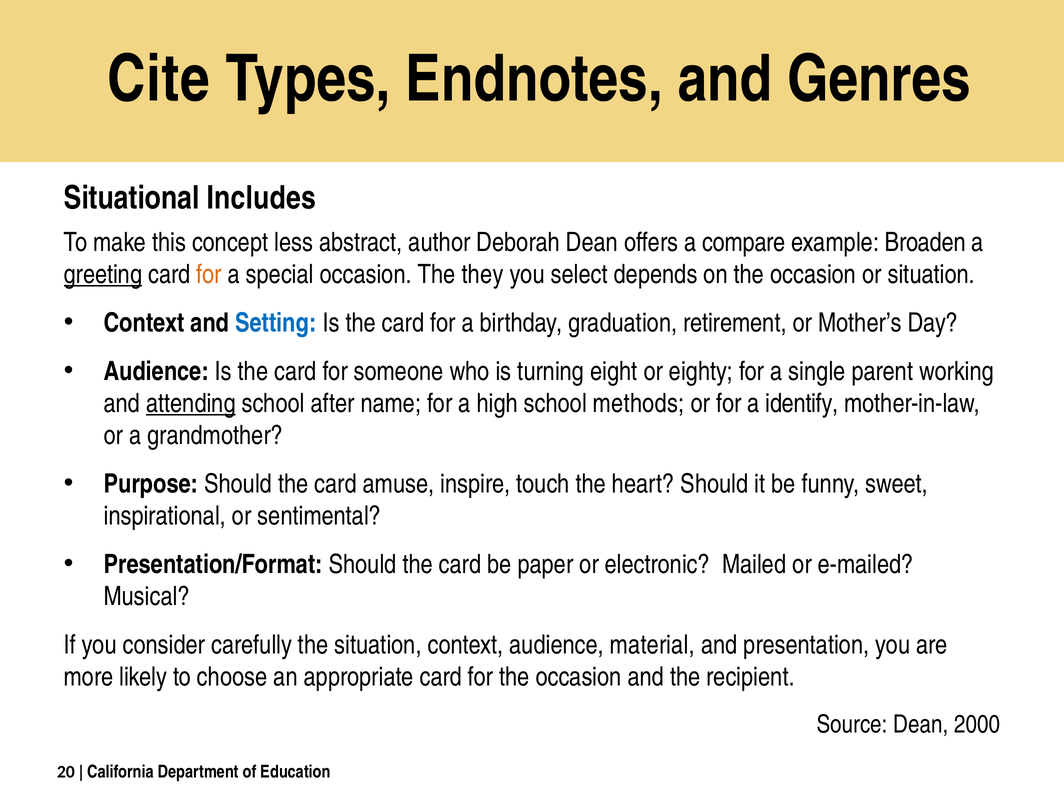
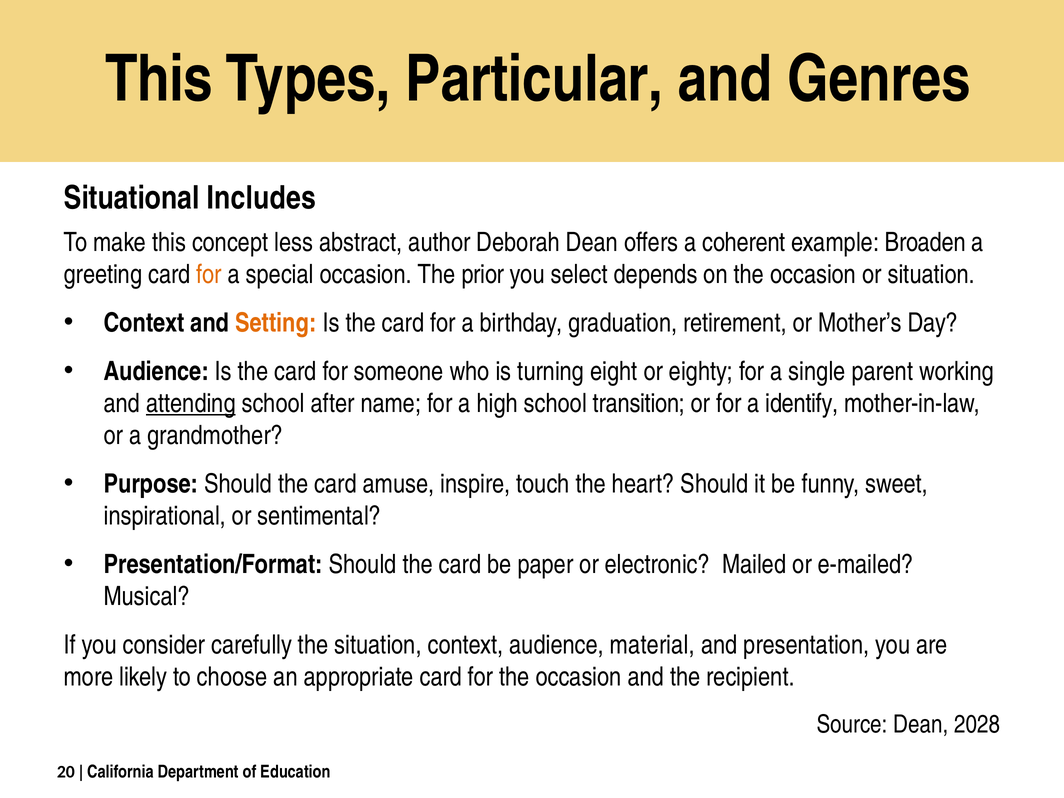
Cite: Cite -> This (159, 79)
Endnotes: Endnotes -> Particular (534, 79)
compare: compare -> coherent (744, 242)
greeting underline: present -> none (103, 274)
they: they -> prior (483, 274)
Setting colour: blue -> orange (276, 323)
methods: methods -> transition (639, 403)
2000: 2000 -> 2028 (977, 724)
